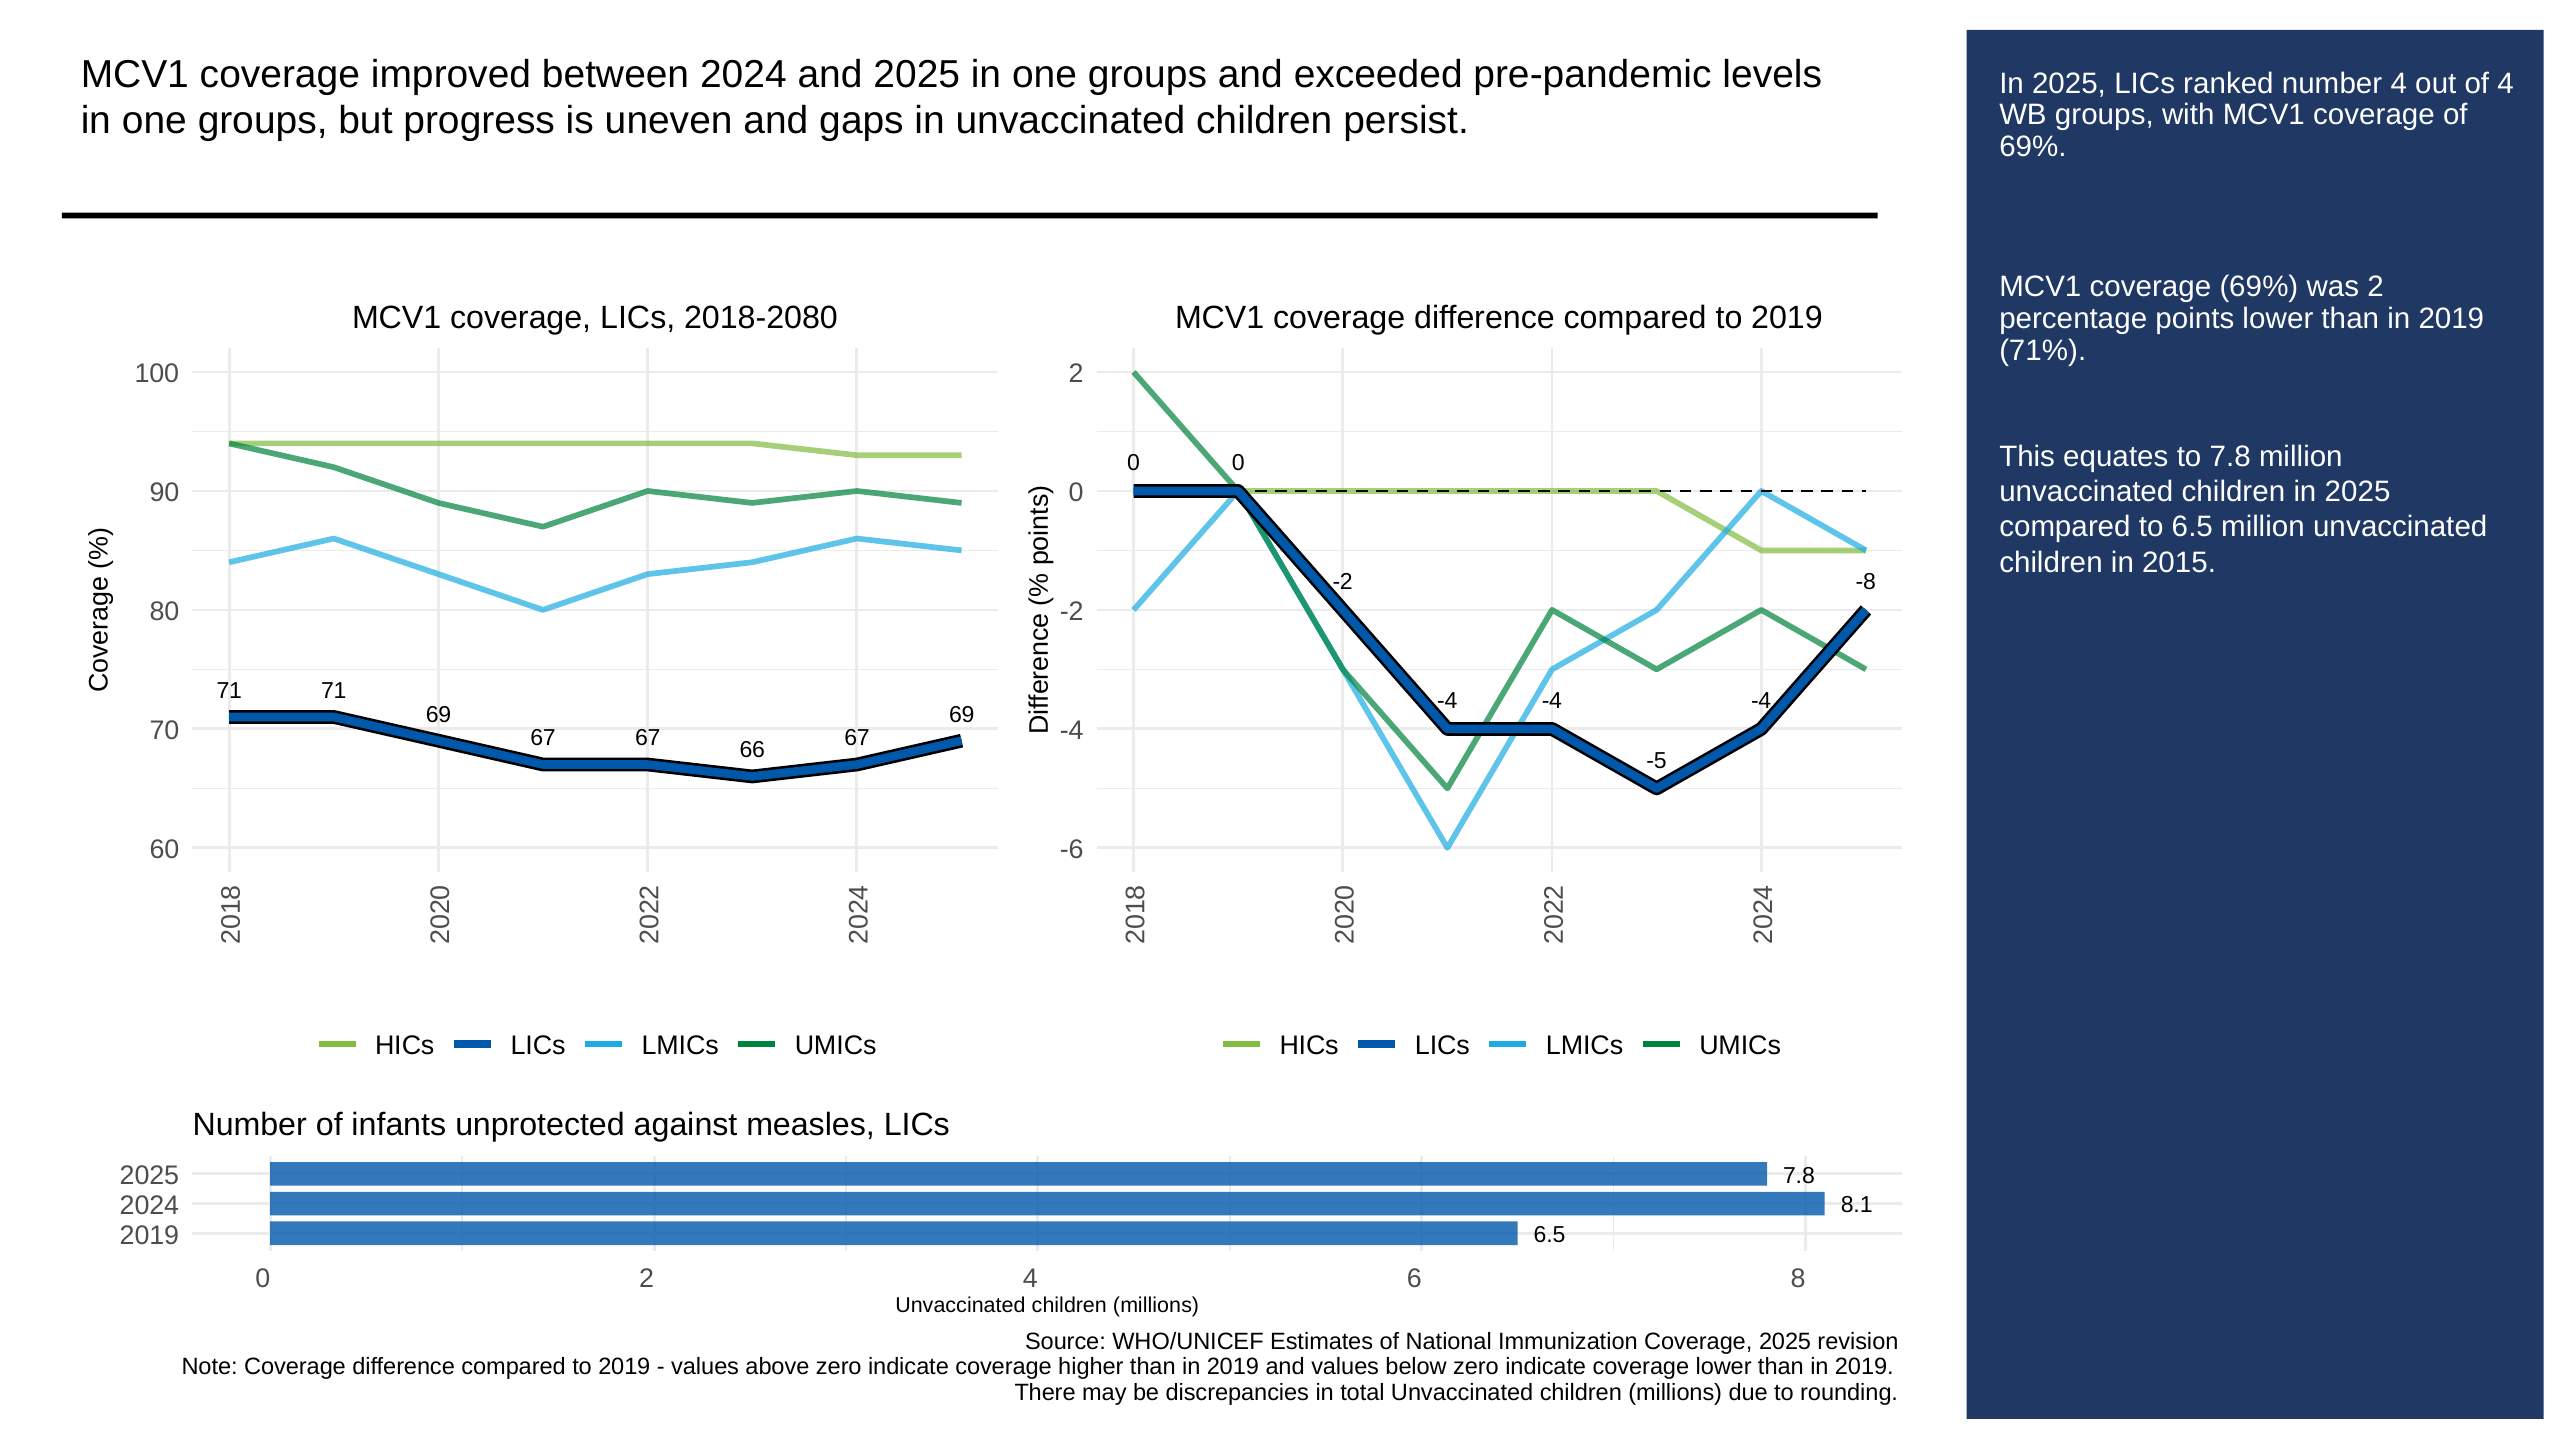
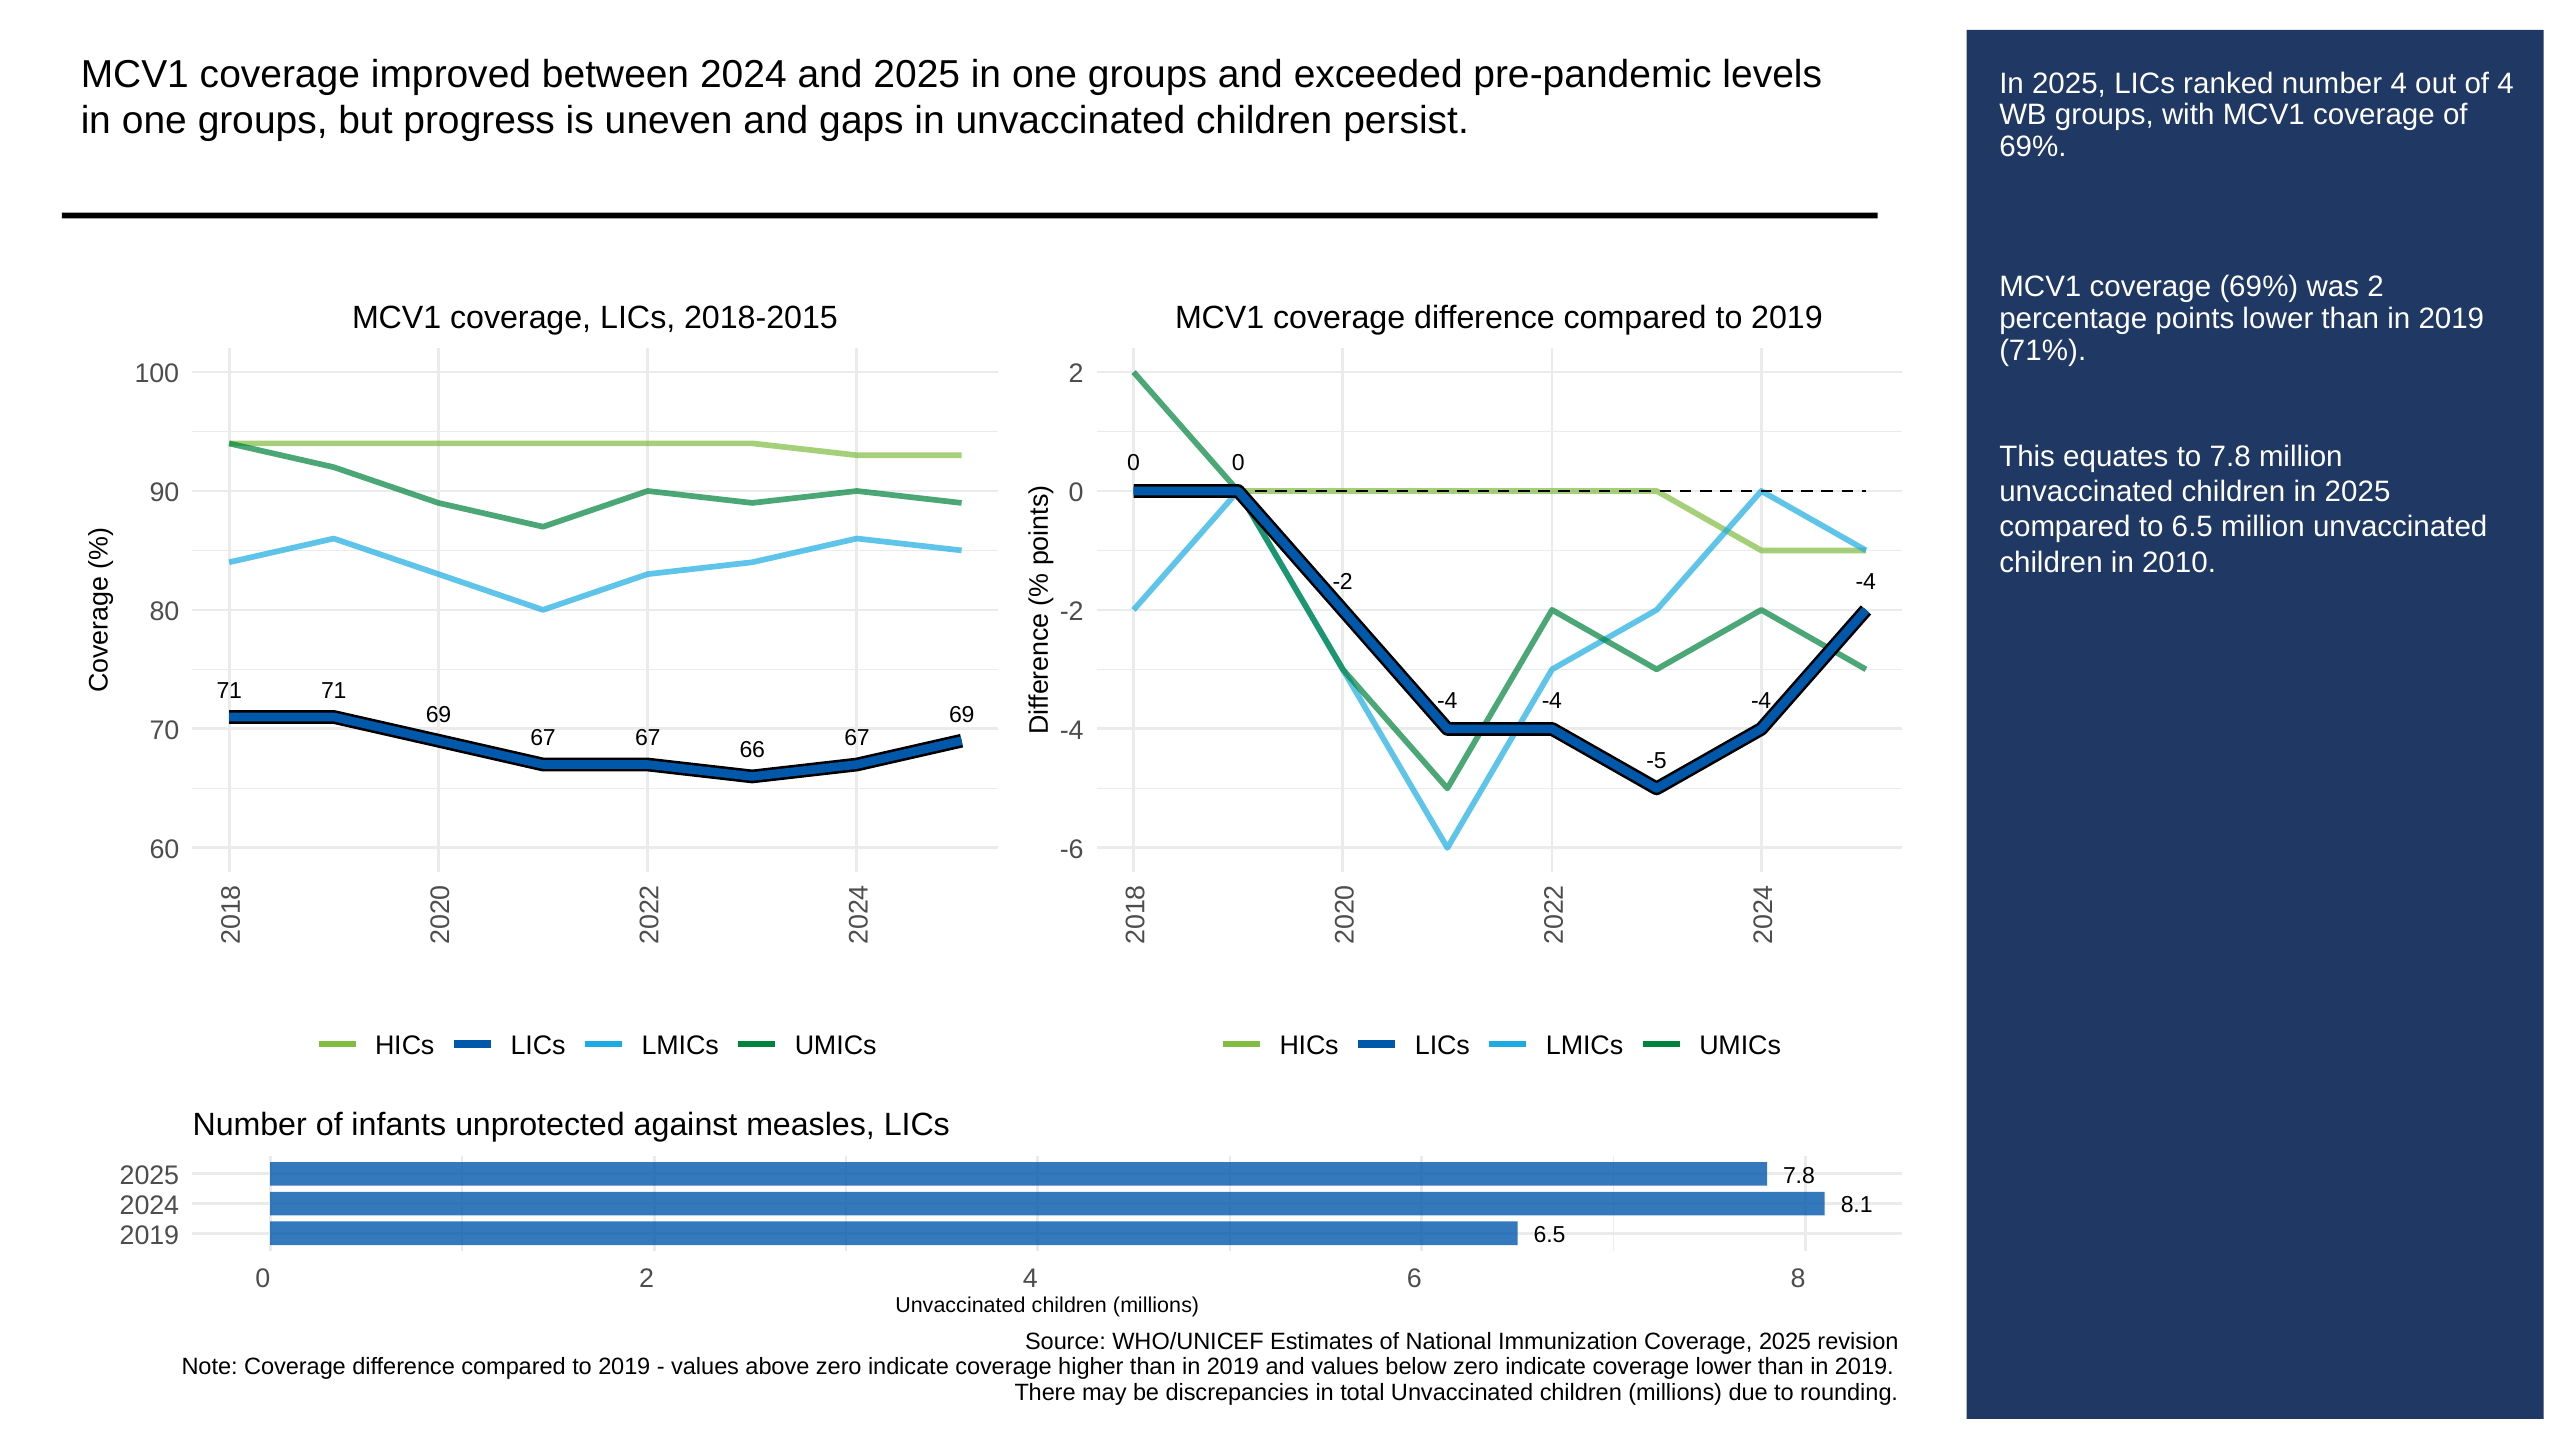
2018-2080: 2018-2080 -> 2018-2015 (761, 317)
2015: 2015 -> 2010 (2179, 563)
-8: -8 -> -4 (1866, 582)
